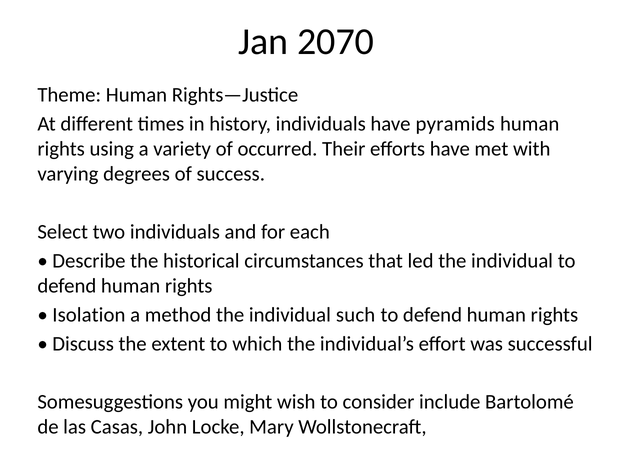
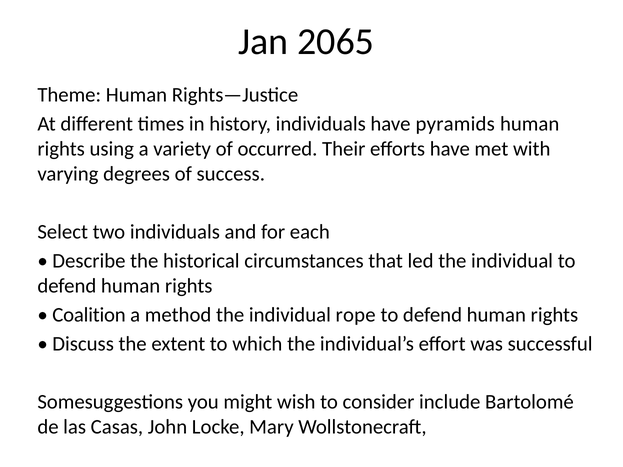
2070: 2070 -> 2065 (336, 42)
Isolation: Isolation -> Coalition (89, 315)
such: such -> rope (356, 315)
